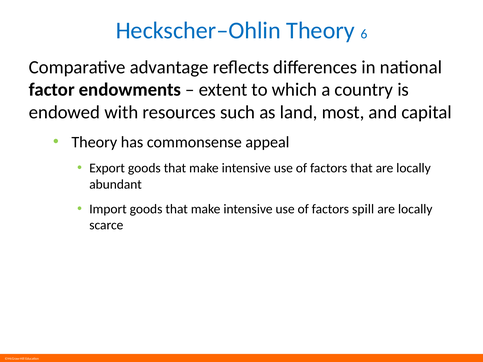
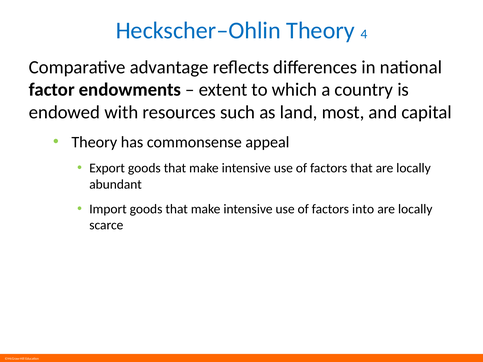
6: 6 -> 4 (364, 34)
spill: spill -> into (363, 209)
